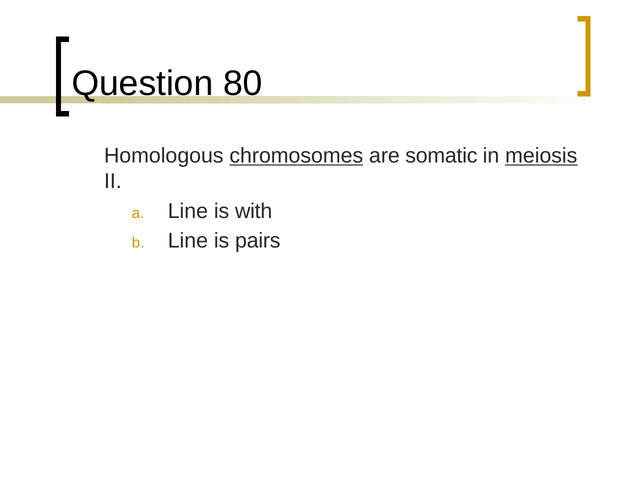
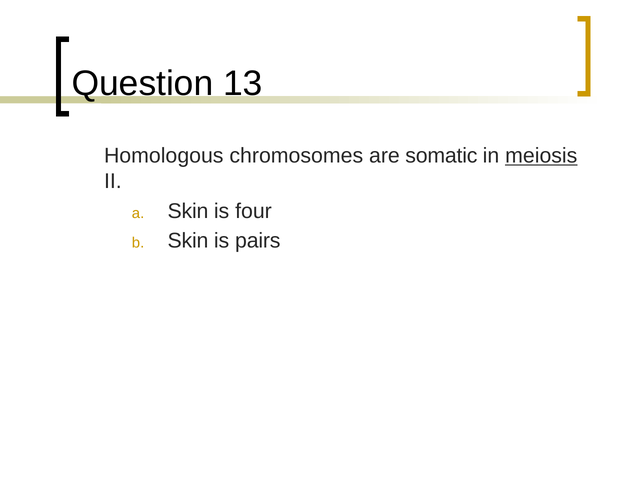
80: 80 -> 13 (243, 83)
chromosomes underline: present -> none (296, 156)
Line: Line -> Skin (188, 211)
with: with -> four (254, 211)
Line: Line -> Skin (188, 241)
